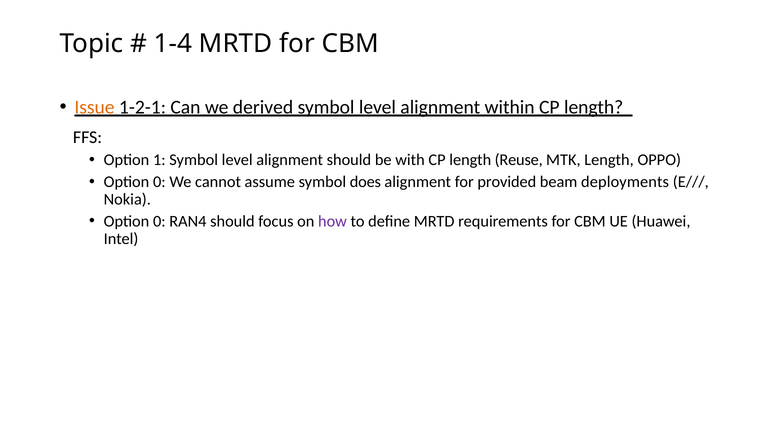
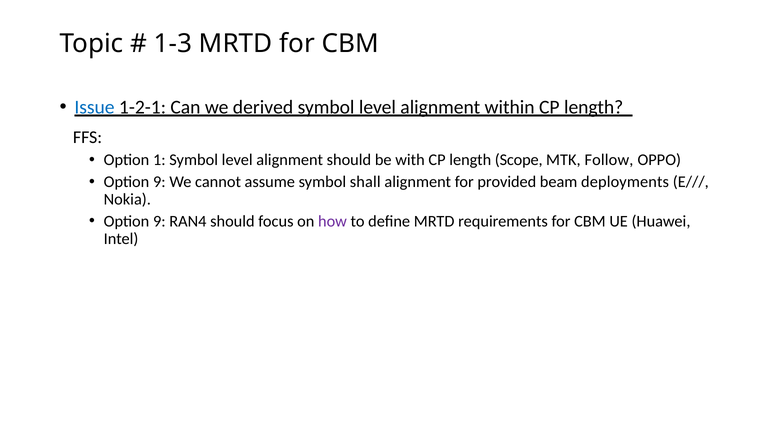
1-4: 1-4 -> 1-3 (173, 44)
Issue colour: orange -> blue (94, 107)
Reuse: Reuse -> Scope (519, 160)
MTK Length: Length -> Follow (609, 160)
0: 0 -> 9 (159, 182)
does: does -> shall (365, 182)
0: 0 -> 9 (159, 221)
